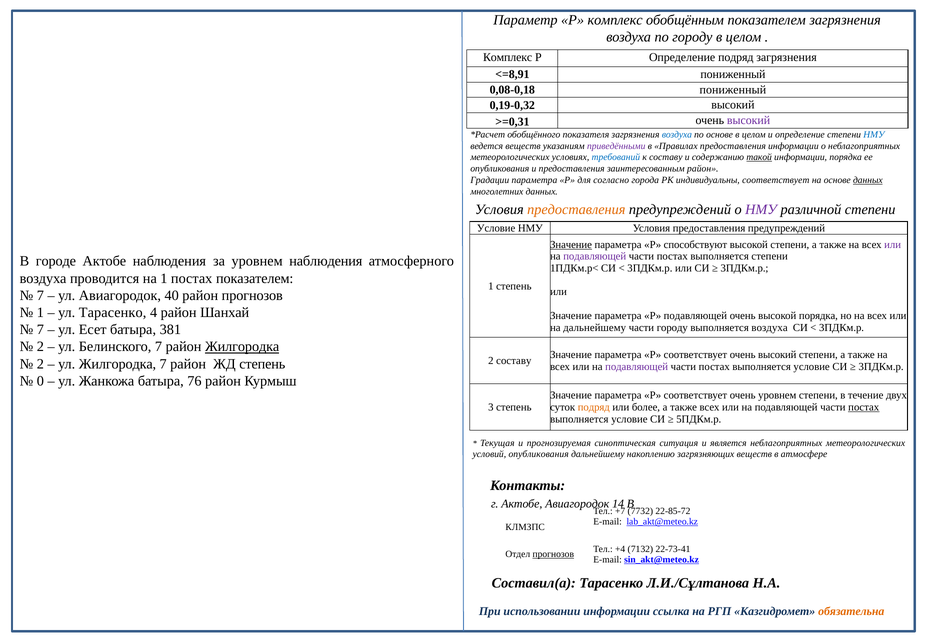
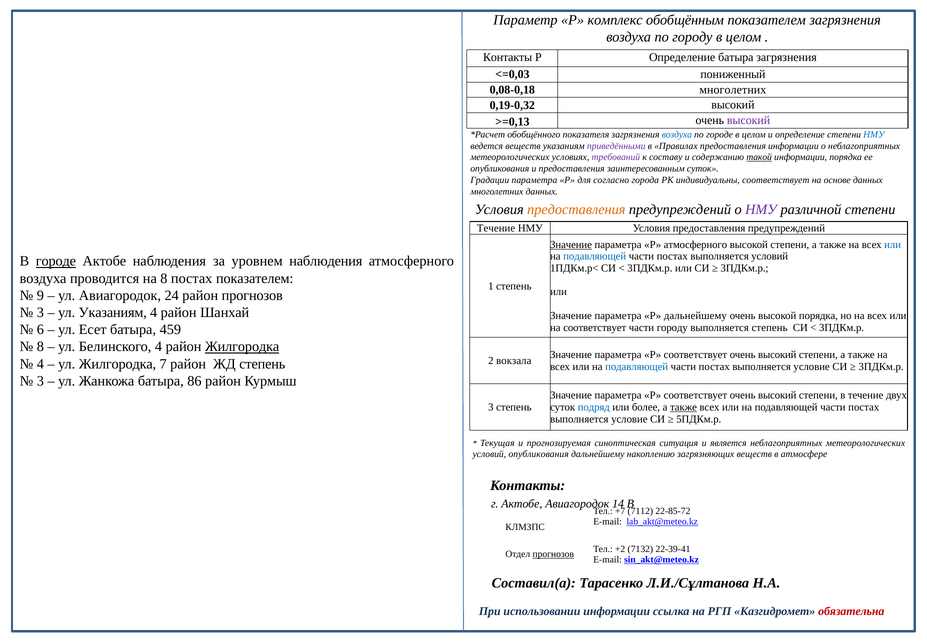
Комплекс: Комплекс -> Контакты (508, 57)
Определение подряд: подряд -> батыра (736, 57)
<=8,91: <=8,91 -> <=0,03 (512, 75)
0,08-0,18 пониженный: пониженный -> многолетних (733, 90)
>=0,31: >=0,31 -> >=0,13 (512, 122)
по основе: основе -> городе (720, 134)
требований colour: blue -> purple (616, 157)
заинтересованным район: район -> суток (703, 169)
данных underline: present -> none (868, 180)
Условие: Условие -> Течение (496, 228)
Р способствуют: способствуют -> атмосферного (695, 244)
или colour: purple -> blue (893, 244)
подавляющей colour: purple -> blue (595, 256)
выполняется степени: степени -> условий (770, 256)
городе underline: none -> present (56, 261)
на 1: 1 -> 8 (164, 278)
7: 7 -> 9 (40, 295)
40: 40 -> 24 (172, 295)
1: 1 -> 3 (40, 312)
ул Тарасенко: Тарасенко -> Указаниям (113, 312)
Р подавляющей: подавляющей -> дальнейшему (695, 316)
на дальнейшему: дальнейшему -> соответствует (595, 327)
выполняется воздуха: воздуха -> степень (770, 327)
7: 7 -> 6 (40, 330)
381: 381 -> 459 (170, 330)
2: 2 -> 8 (40, 347)
Белинского 7: 7 -> 4 (159, 347)
2 составу: составу -> вокзала (514, 361)
2: 2 -> 4 (40, 364)
подавляющей colour: purple -> blue (637, 367)
0: 0 -> 3 (40, 381)
76: 76 -> 86 (194, 381)
уровнем: уровнем -> высокий (777, 395)
подряд colour: orange -> blue (594, 407)
также underline: none -> present (684, 407)
постах underline: present -> none (864, 407)
7732: 7732 -> 7112 (640, 511)
+4: +4 -> +2 (620, 549)
22-73-41: 22-73-41 -> 22-39-41 (673, 549)
обязательна colour: orange -> red (851, 611)
